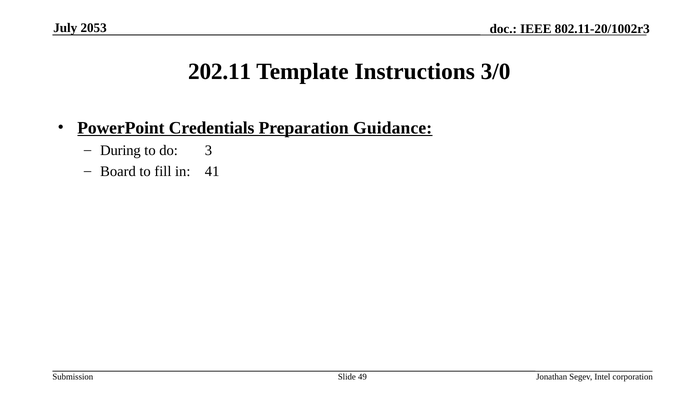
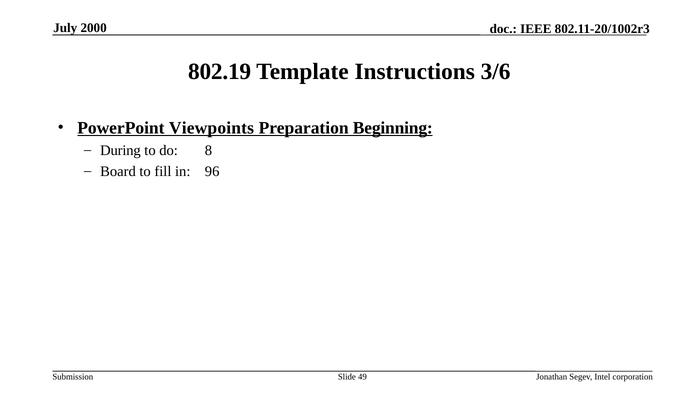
2053: 2053 -> 2000 (94, 28)
202.11: 202.11 -> 802.19 (220, 71)
3/0: 3/0 -> 3/6 (496, 71)
Credentials: Credentials -> Viewpoints (211, 128)
Guidance: Guidance -> Beginning (393, 128)
3: 3 -> 8 (209, 151)
41: 41 -> 96 (212, 172)
